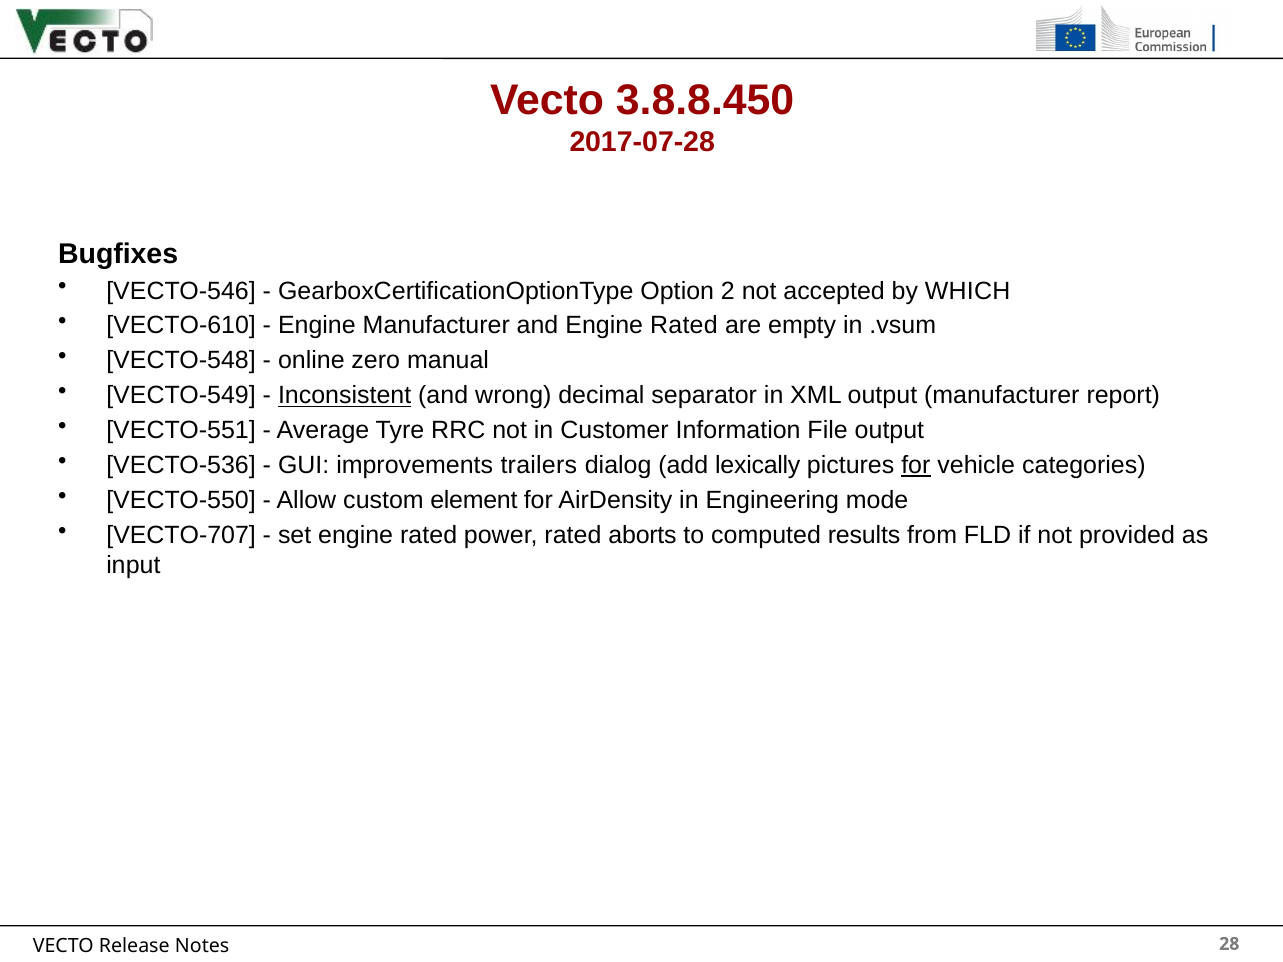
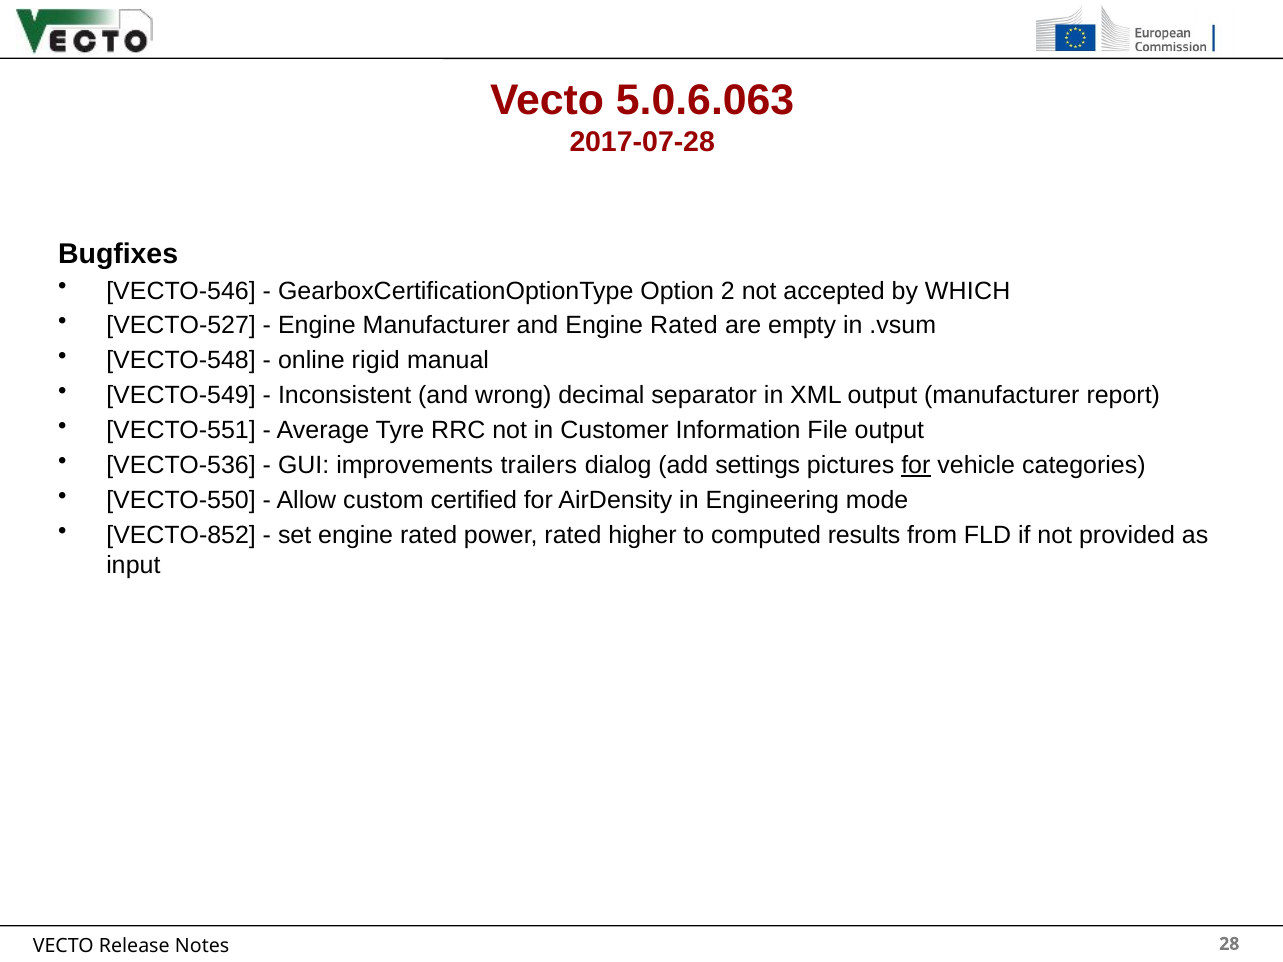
3.8.8.450: 3.8.8.450 -> 5.0.6.063 (705, 101)
VECTO-610: VECTO-610 -> VECTO-527 (181, 326)
zero: zero -> rigid (376, 361)
Inconsistent underline: present -> none (345, 396)
lexically: lexically -> settings (758, 466)
element: element -> certified (474, 501)
VECTO-707: VECTO-707 -> VECTO-852 (181, 536)
aborts: aborts -> higher (643, 536)
